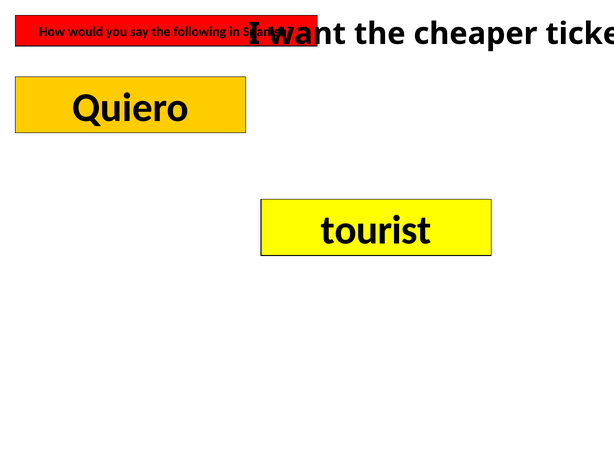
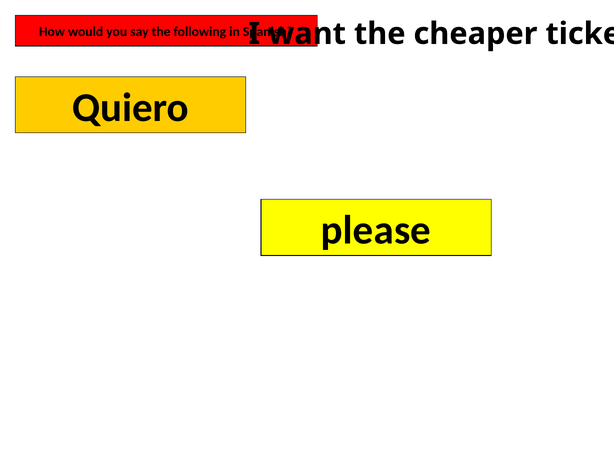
tourist: tourist -> please (376, 231)
